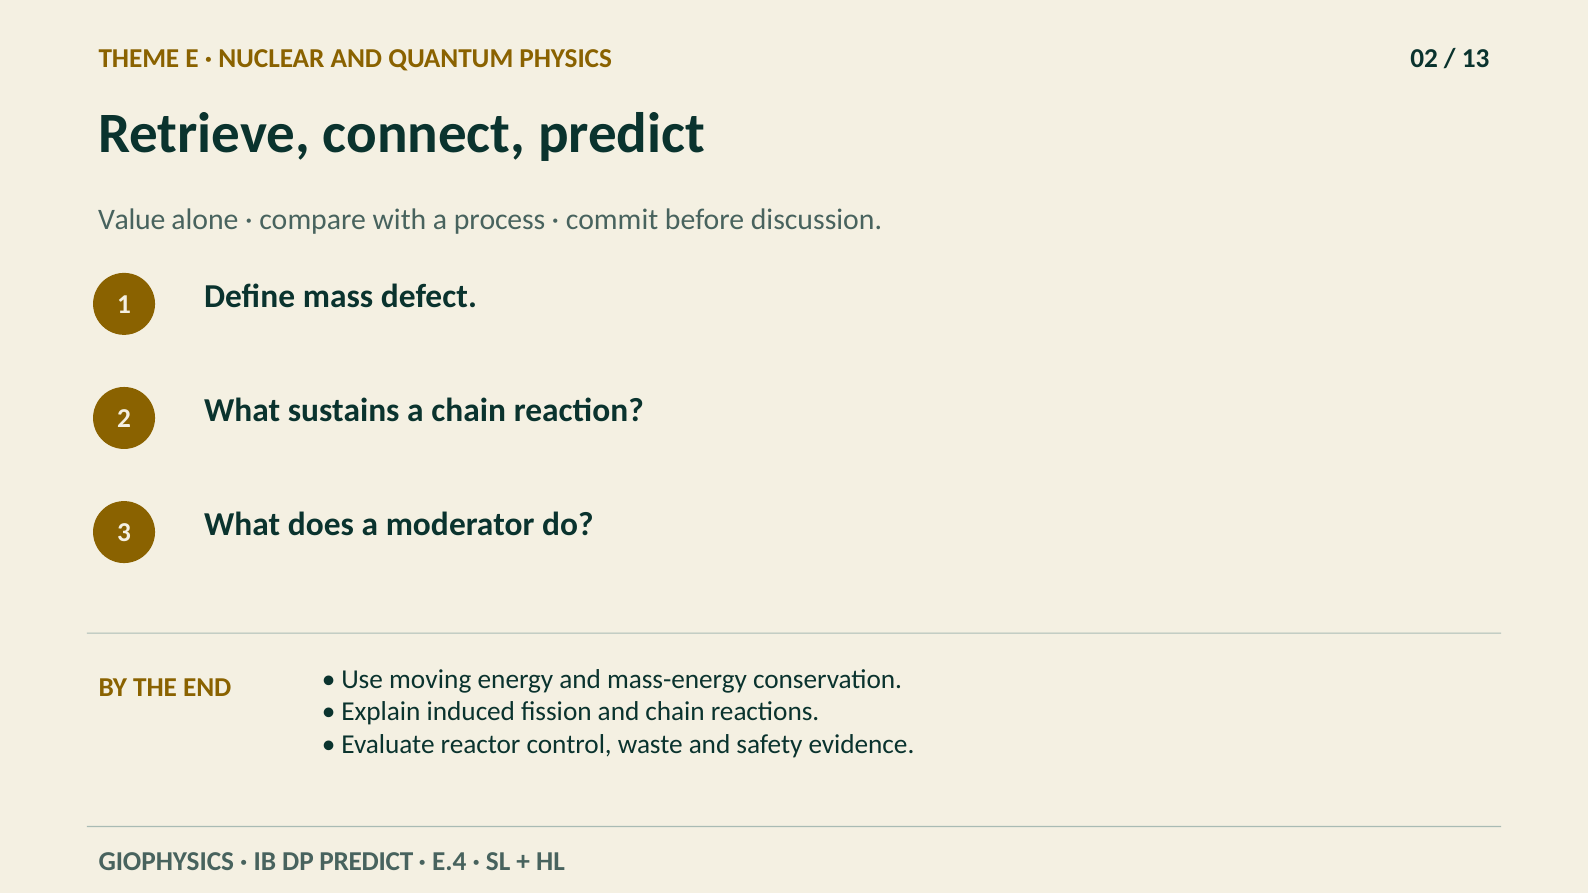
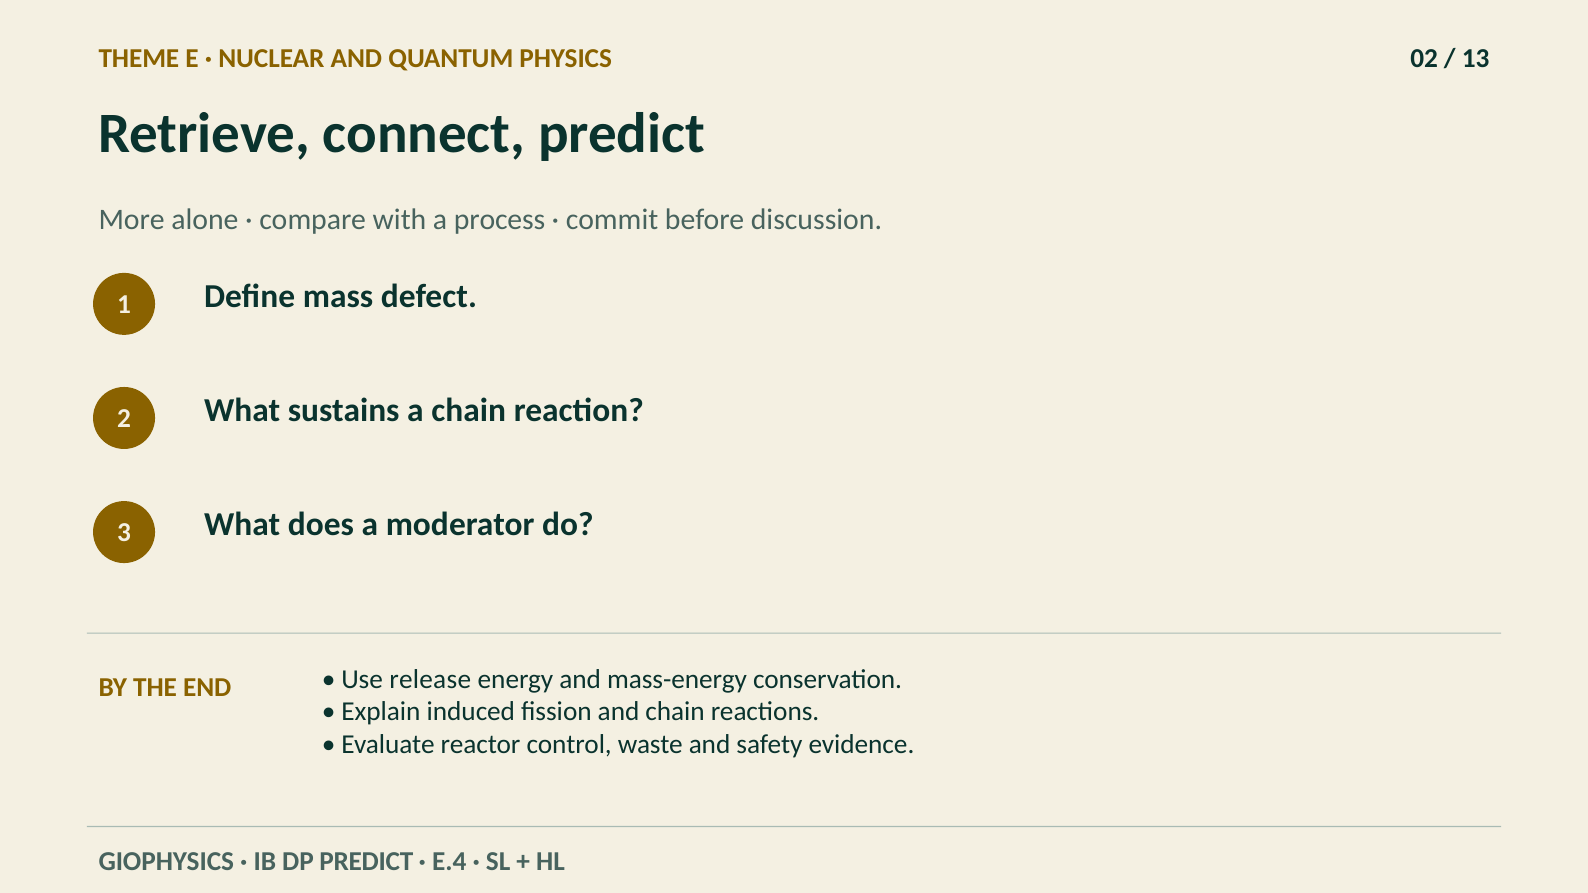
Value: Value -> More (132, 219)
moving: moving -> release (430, 679)
